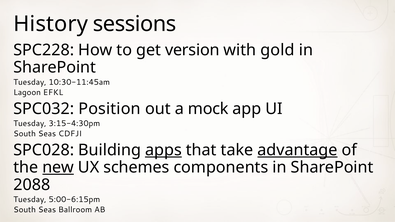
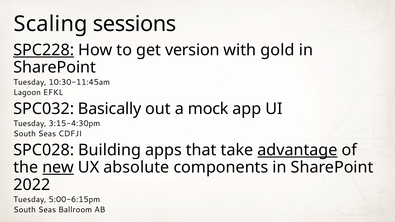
History: History -> Scaling (51, 24)
SPC228 underline: none -> present (44, 50)
Position: Position -> Basically (110, 109)
apps underline: present -> none (163, 150)
schemes: schemes -> absolute (136, 167)
2088: 2088 -> 2022 (32, 185)
